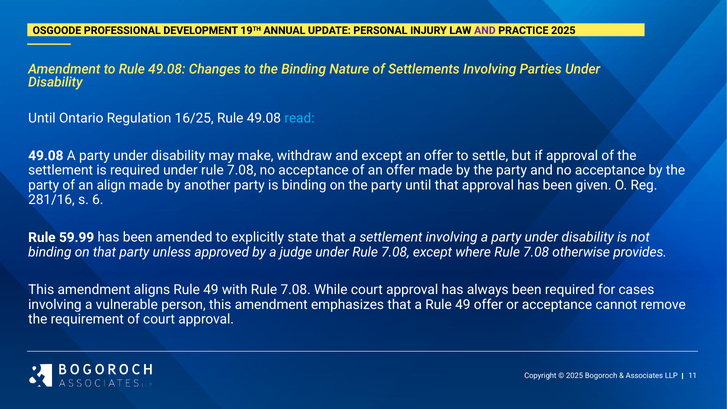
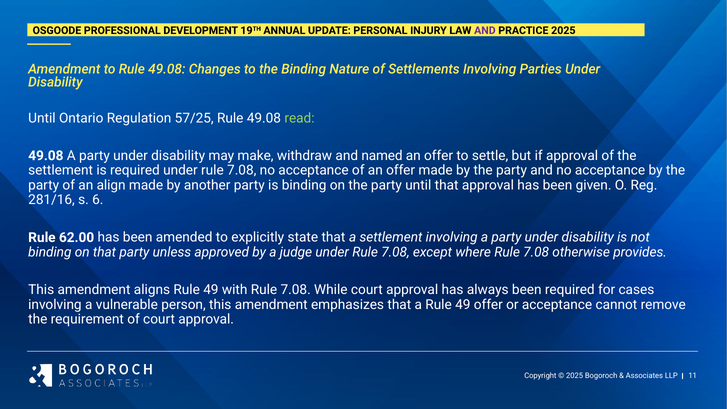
16/25: 16/25 -> 57/25 (194, 118)
read colour: light blue -> light green (299, 118)
and except: except -> named (382, 156)
59.99: 59.99 -> 62.00 (77, 237)
